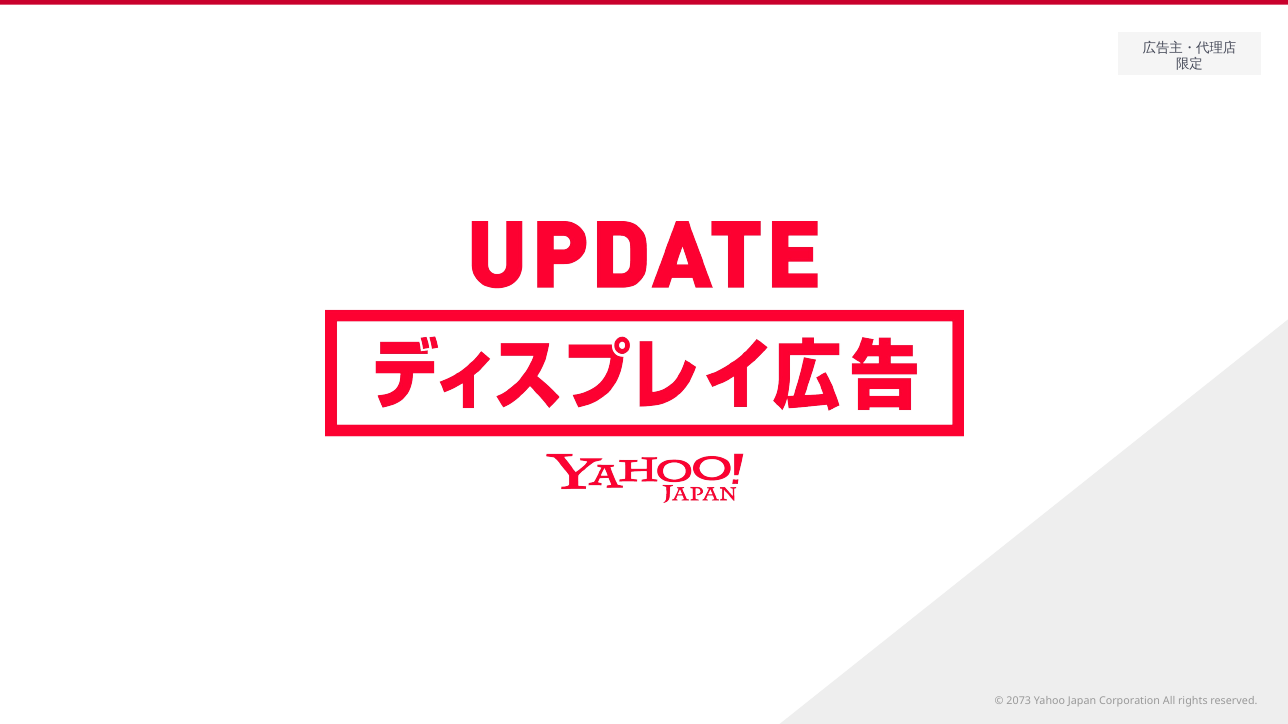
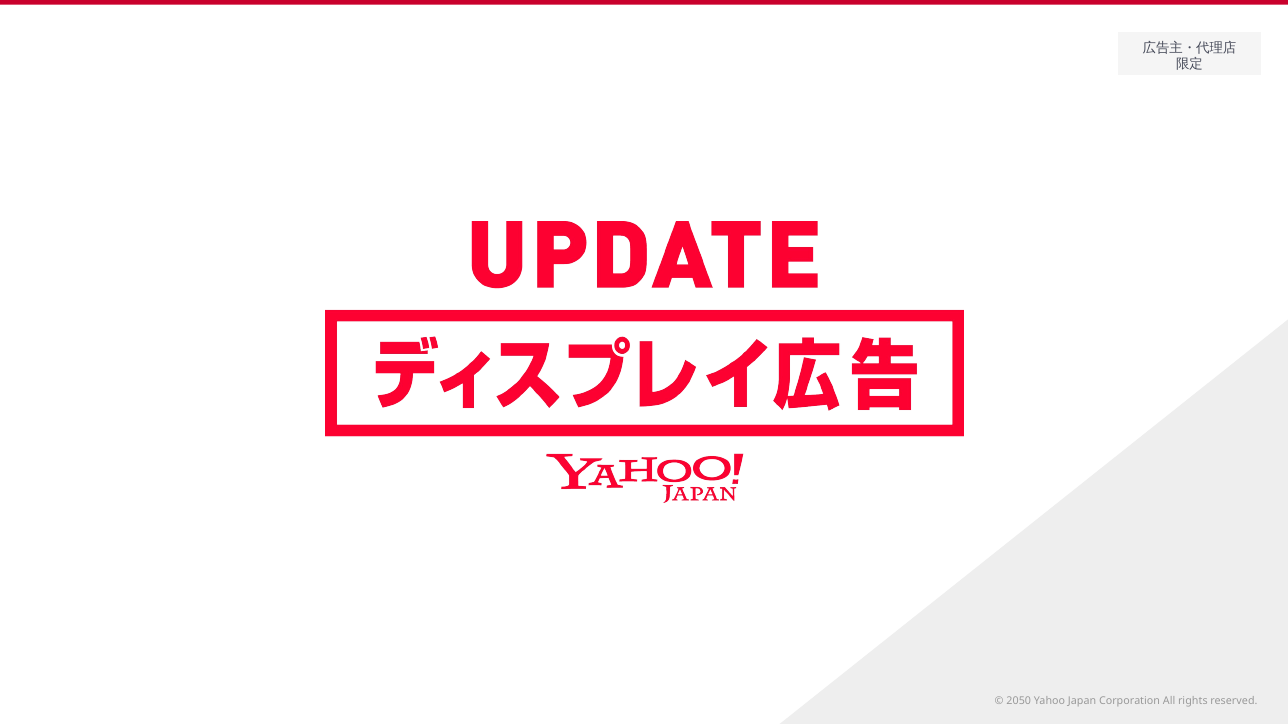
2073: 2073 -> 2050 (1019, 701)
